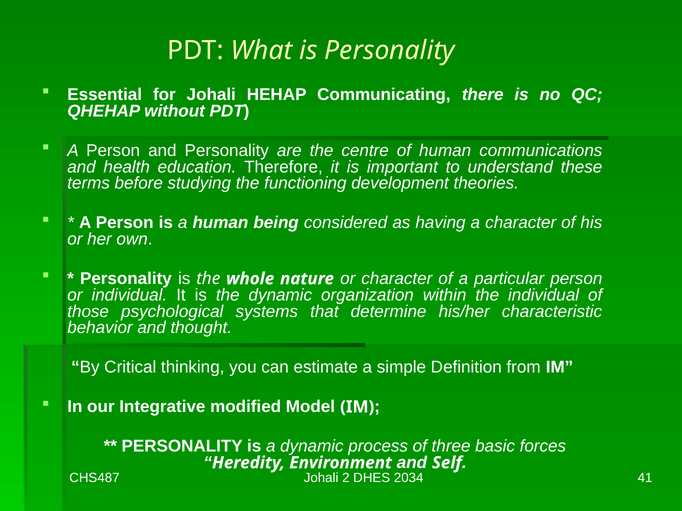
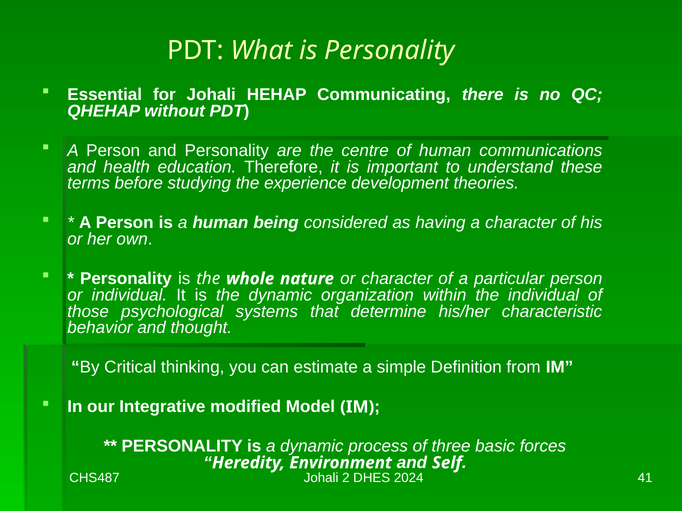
functioning: functioning -> experience (305, 184)
2034: 2034 -> 2024 (409, 478)
